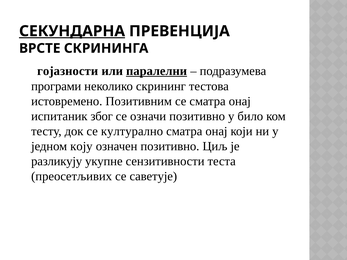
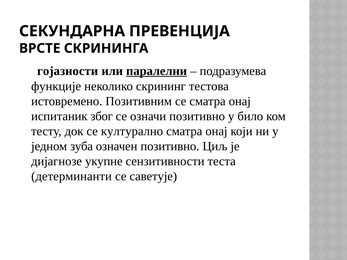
СЕКУНДАРНА underline: present -> none (72, 31)
програми: програми -> функције (56, 86)
коју: коју -> зуба (82, 146)
разликују: разликују -> дијагнозе (57, 161)
преосетљивих: преосетљивих -> детерминанти (72, 176)
